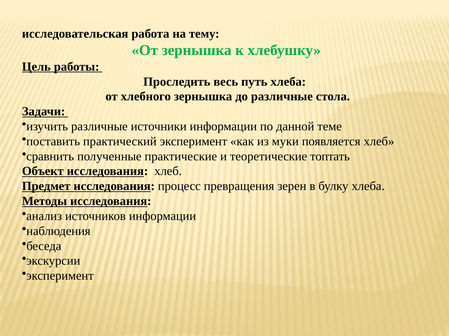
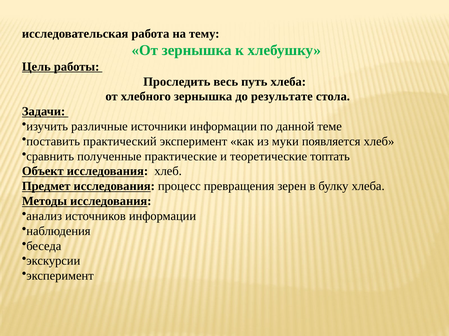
до различные: различные -> результате (282, 97)
